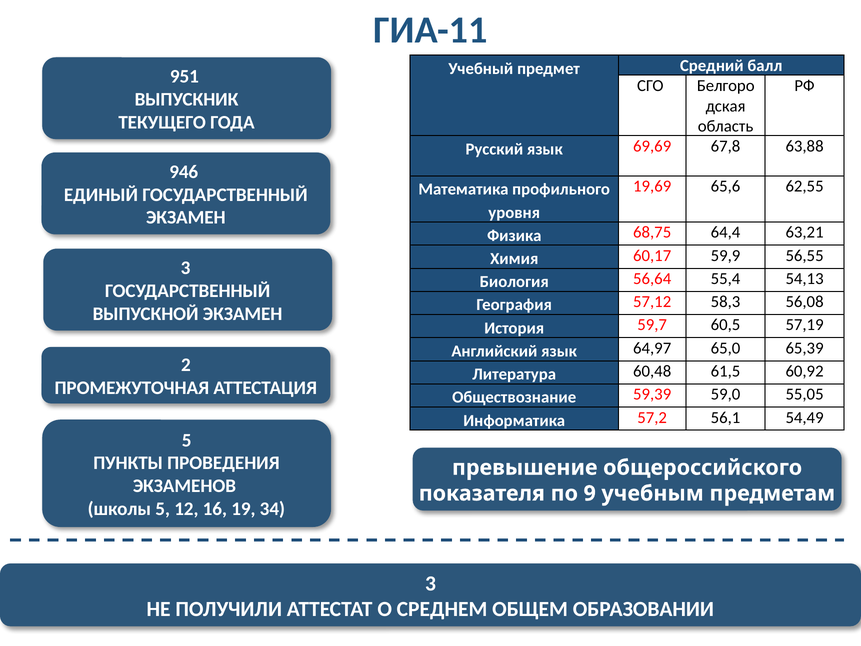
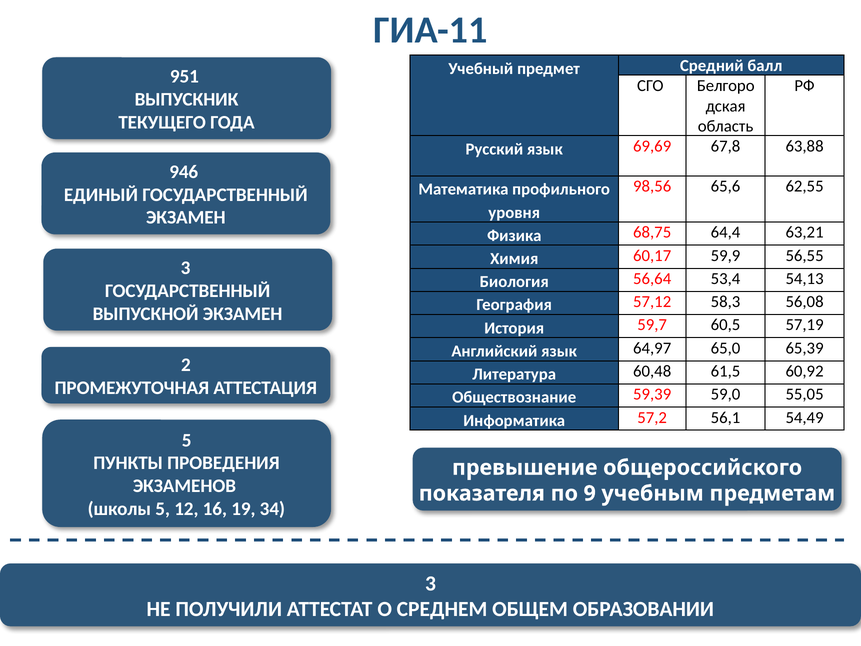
19,69: 19,69 -> 98,56 (652, 186)
55,4: 55,4 -> 53,4 (726, 279)
